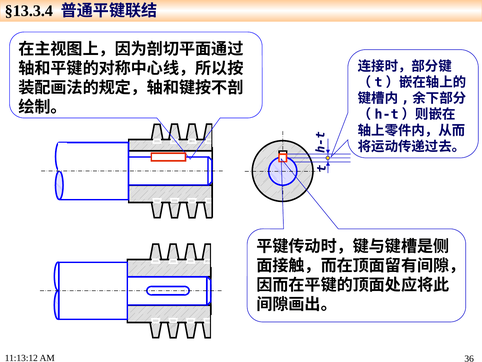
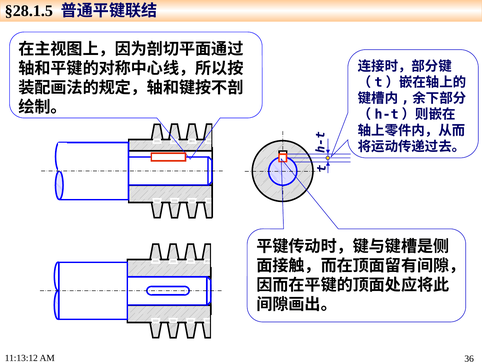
§13.3.4: §13.3.4 -> §28.1.5 (29, 11)
